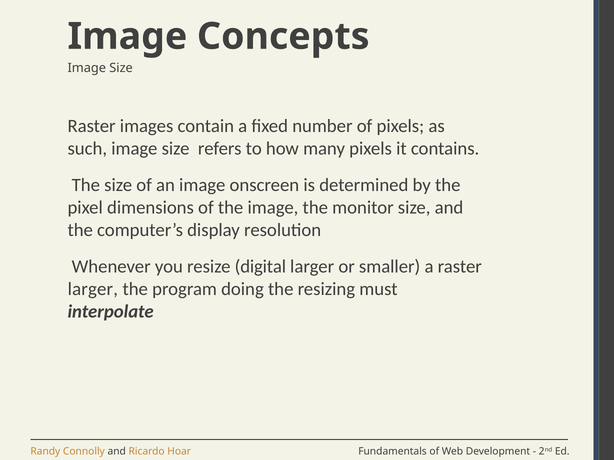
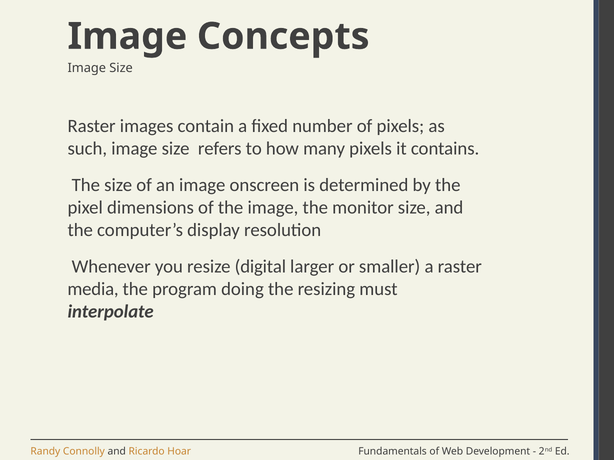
larger: larger -> media (93, 289)
